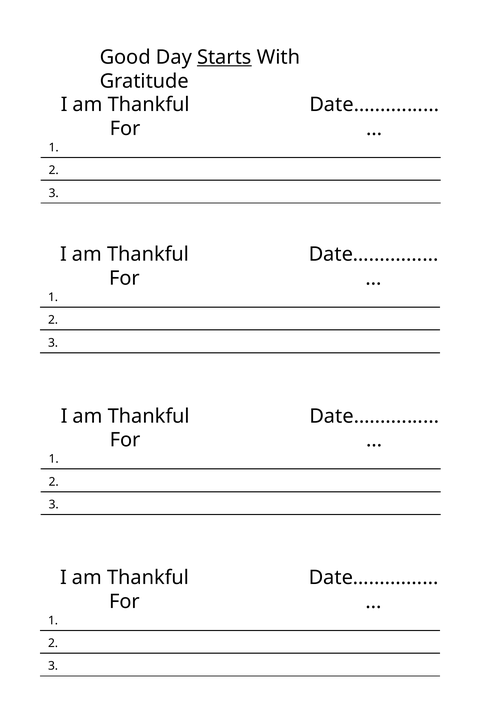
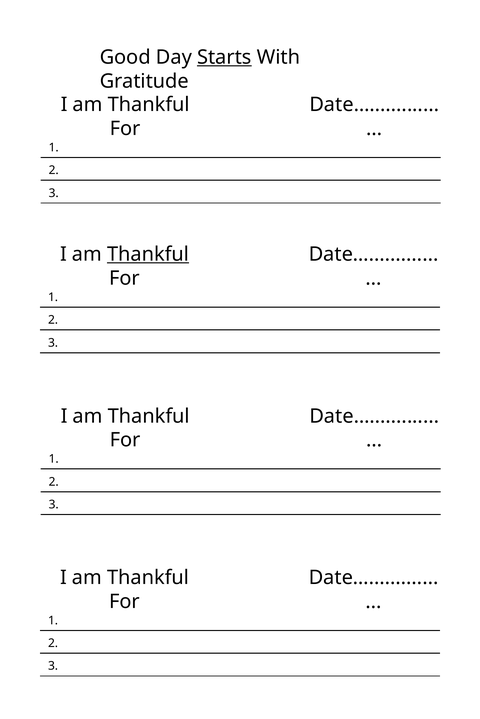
Thankful underline: none -> present (148, 255)
